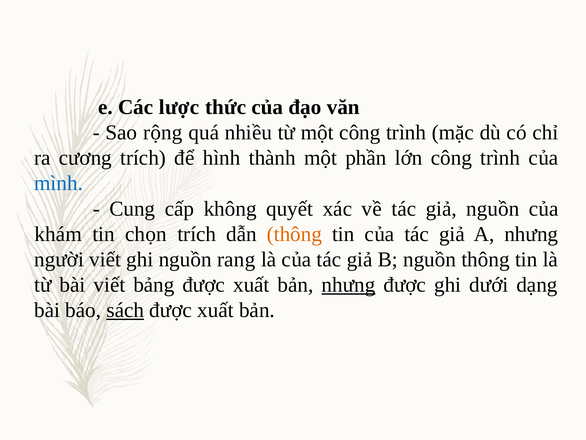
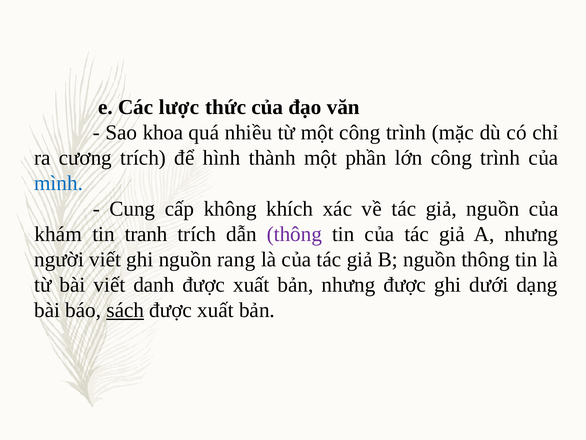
rộng: rộng -> khoa (163, 132)
quyết: quyết -> khích (290, 208)
chọn: chọn -> tranh (146, 234)
thông colour: orange -> purple (294, 234)
bảng: bảng -> danh (154, 285)
nhưng underline: present -> none (348, 285)
